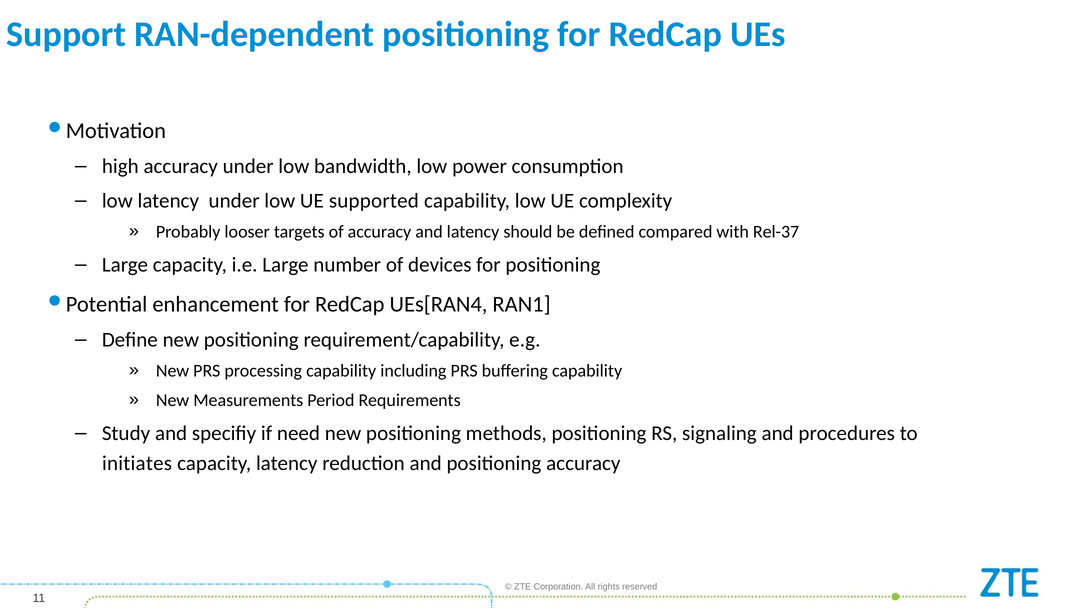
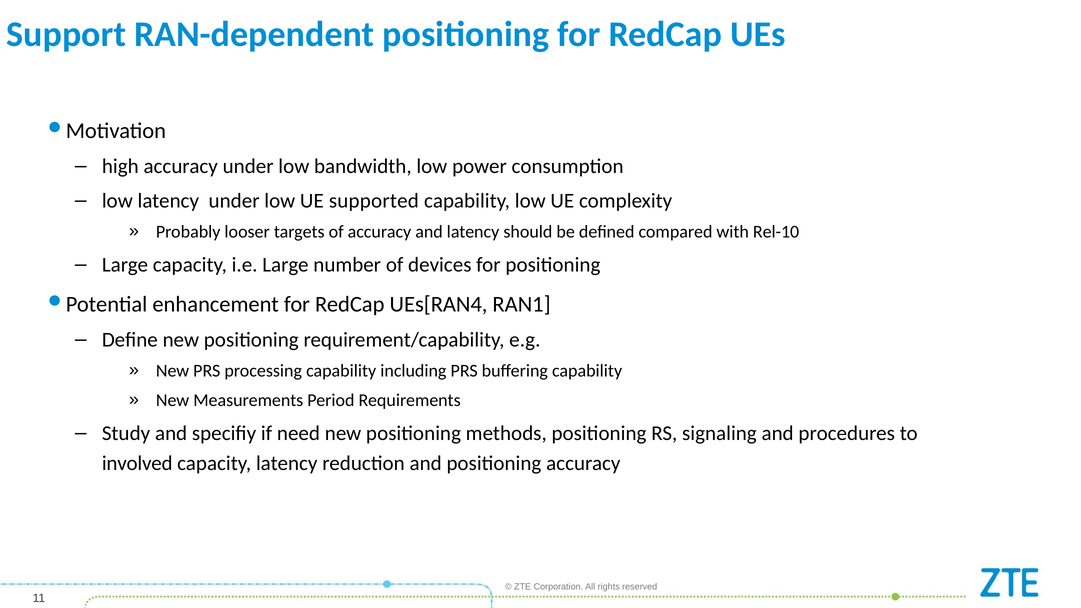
Rel-37: Rel-37 -> Rel-10 (776, 232)
initiates: initiates -> involved (137, 464)
